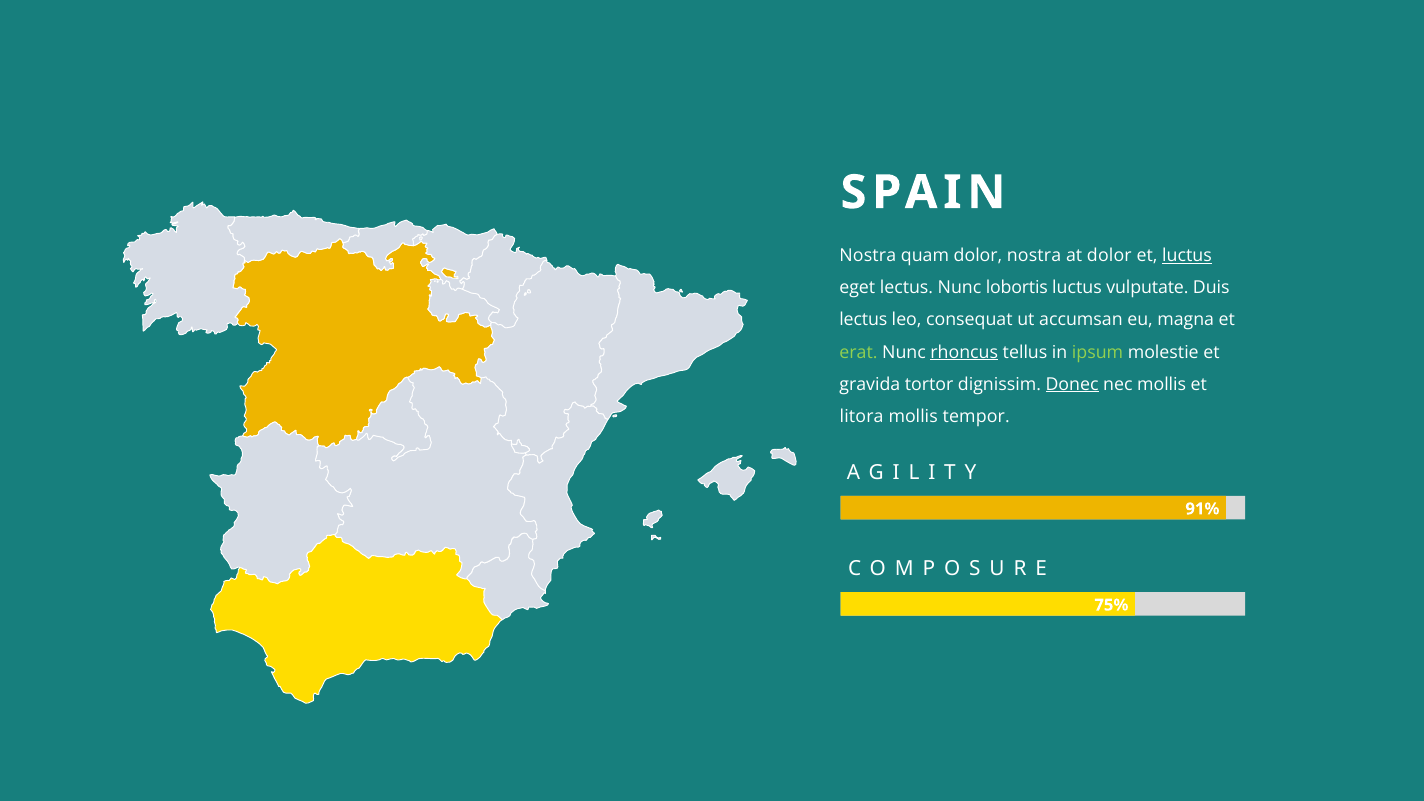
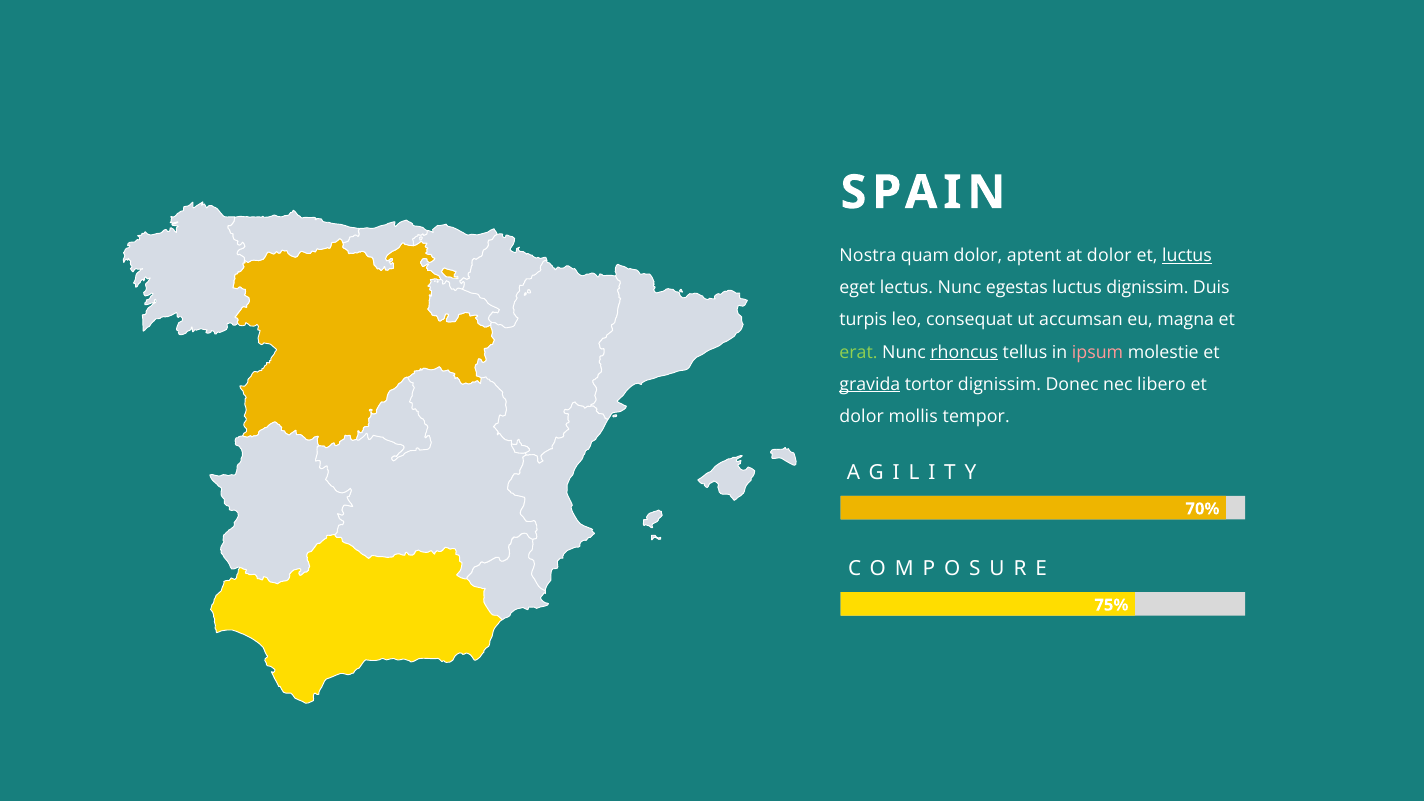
dolor nostra: nostra -> aptent (1034, 256)
lobortis: lobortis -> egestas (1017, 288)
luctus vulputate: vulputate -> dignissim (1147, 288)
lectus: lectus -> turpis (863, 320)
ipsum colour: light green -> pink (1098, 352)
gravida underline: none -> present (870, 384)
Donec underline: present -> none (1072, 384)
nec mollis: mollis -> libero (1162, 384)
litora: litora -> dolor (862, 416)
91%: 91% -> 70% (1202, 509)
